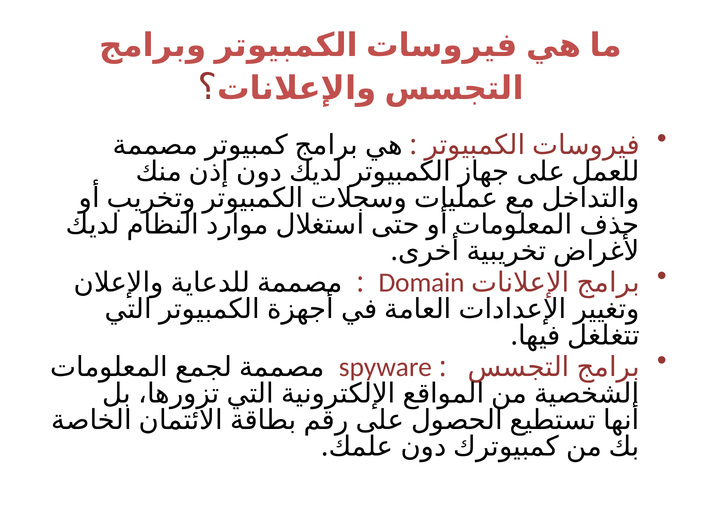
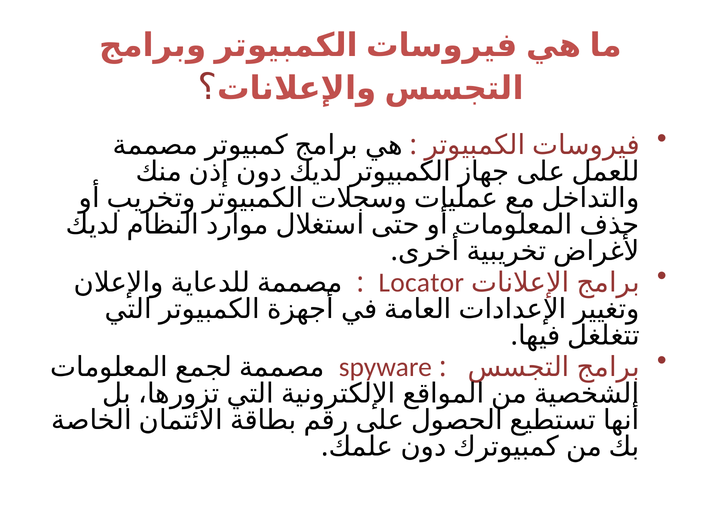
Domain: Domain -> Locator (421, 282)
